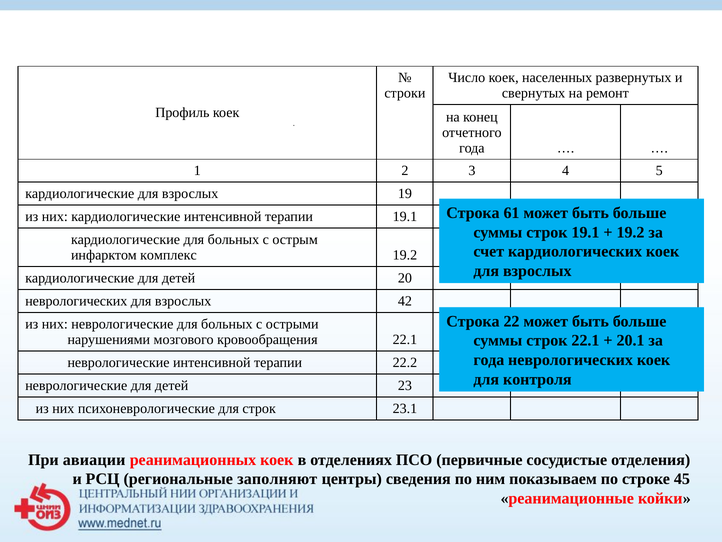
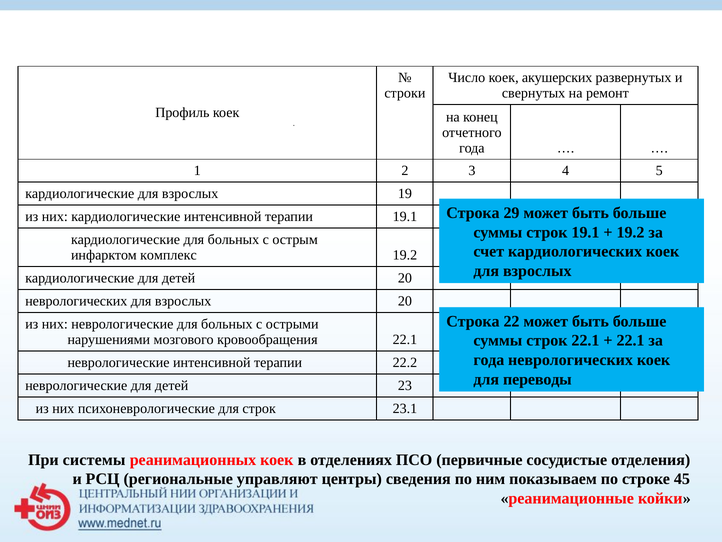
населенных: населенных -> акушерских (557, 78)
61: 61 -> 29 (512, 213)
взрослых 42: 42 -> 20 (405, 301)
20.1: 20.1 -> 22.1 (631, 340)
контроля: контроля -> переводы (537, 379)
авиации: авиации -> системы (94, 460)
заполняют: заполняют -> управляют (277, 479)
